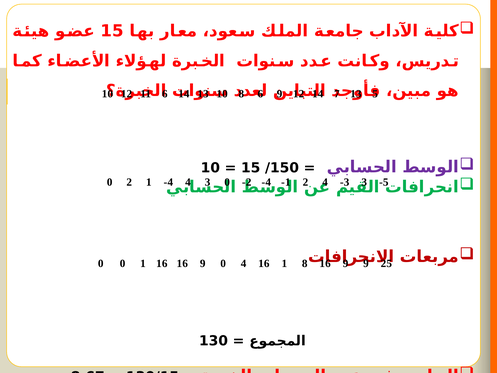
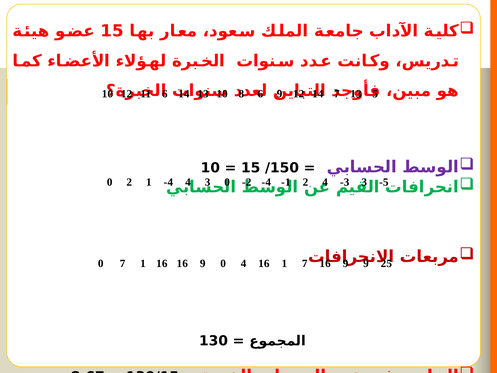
0 0: 0 -> 7 (123, 263)
1 8: 8 -> 7 (305, 263)
